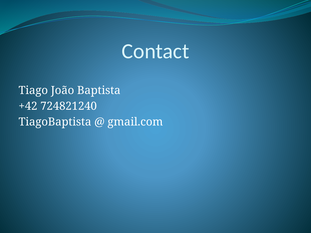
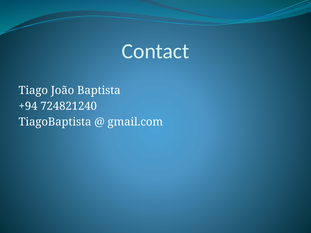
+42: +42 -> +94 (28, 106)
